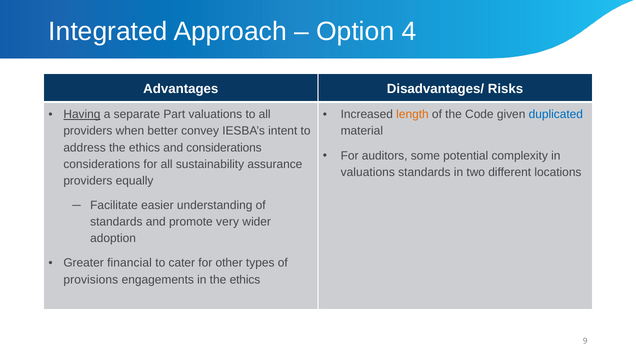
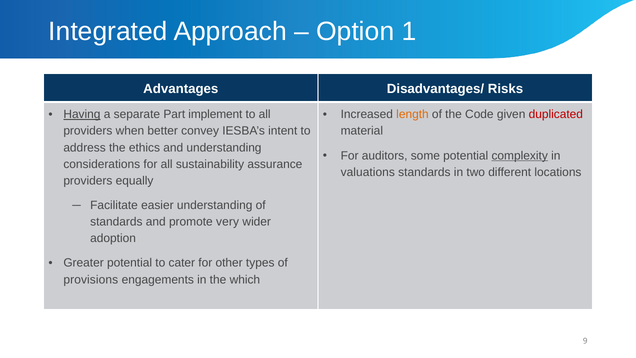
4: 4 -> 1 (409, 32)
Part valuations: valuations -> implement (215, 114)
duplicated colour: blue -> red (556, 114)
and considerations: considerations -> understanding (224, 148)
complexity underline: none -> present (520, 155)
Greater financial: financial -> potential (130, 263)
in the ethics: ethics -> which (245, 279)
